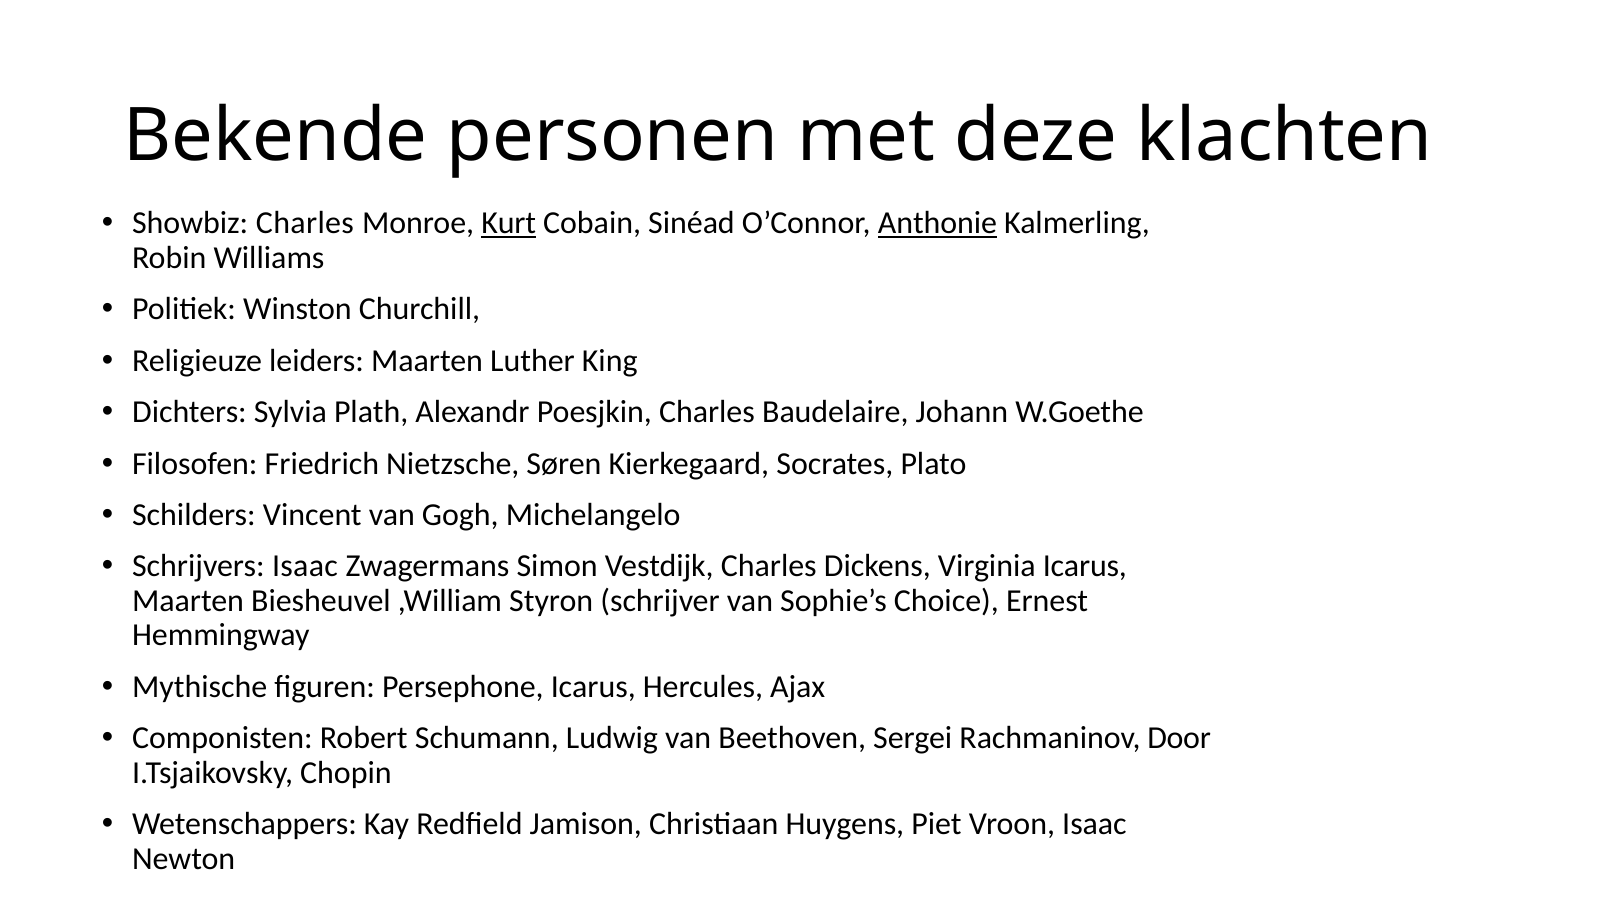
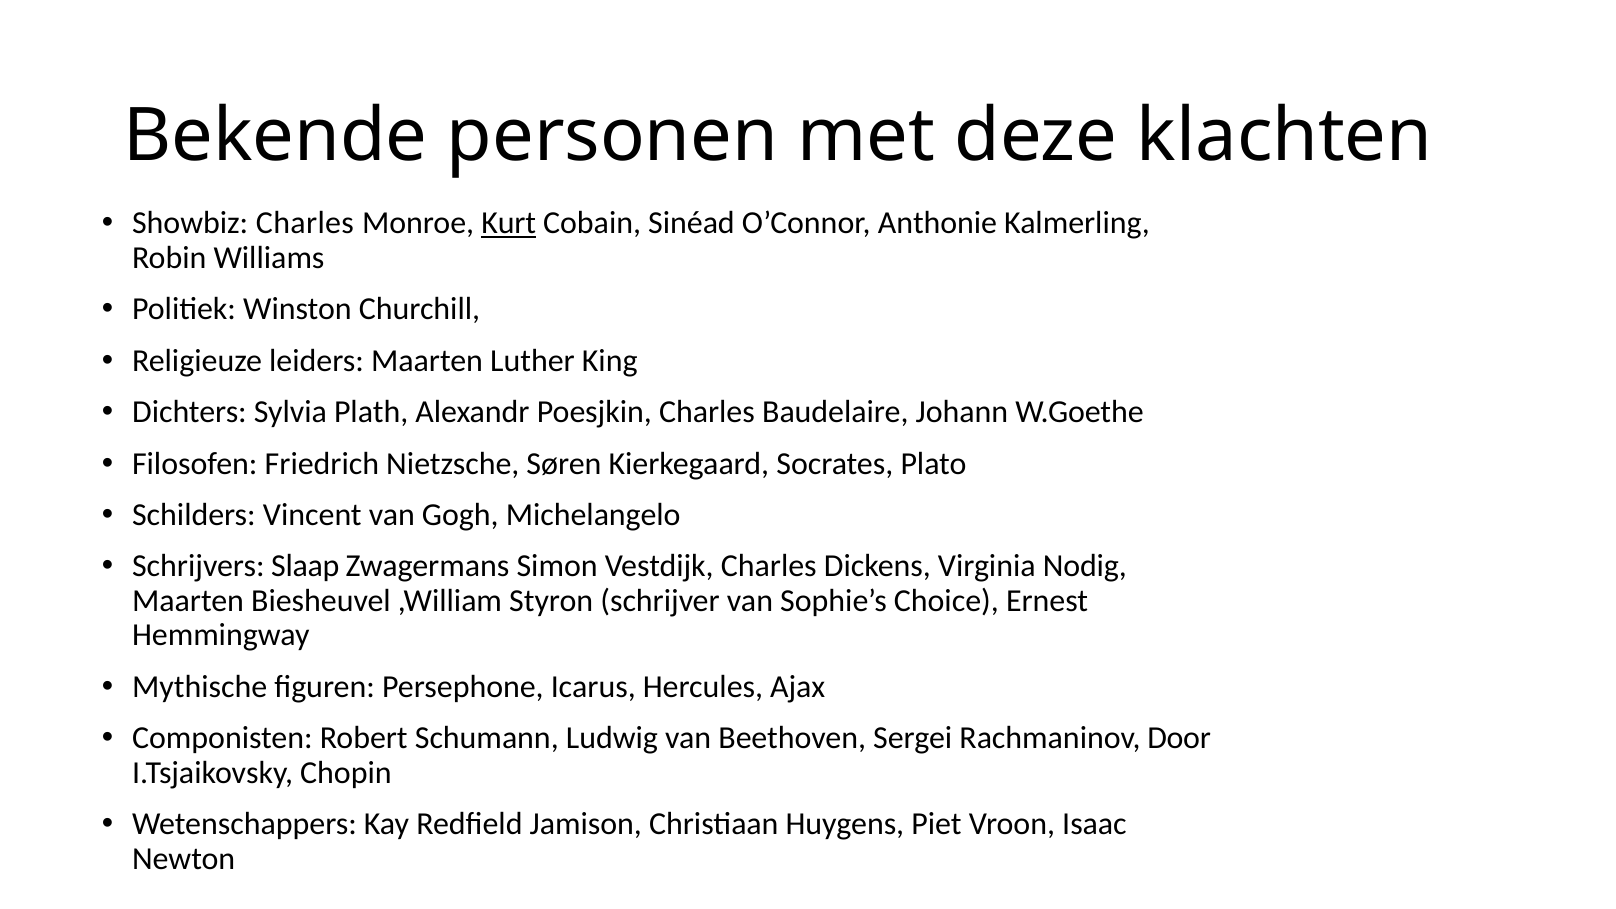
Anthonie underline: present -> none (937, 223)
Schrijvers Isaac: Isaac -> Slaap (305, 566)
Virginia Icarus: Icarus -> Nodig (1085, 566)
